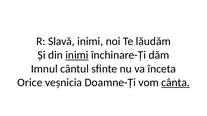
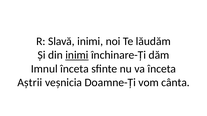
Imnul cântul: cântul -> înceta (75, 69)
Orice: Orice -> Aștrii (30, 83)
cânta underline: present -> none (176, 83)
